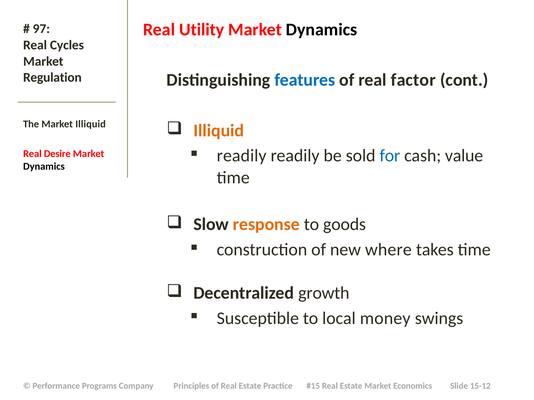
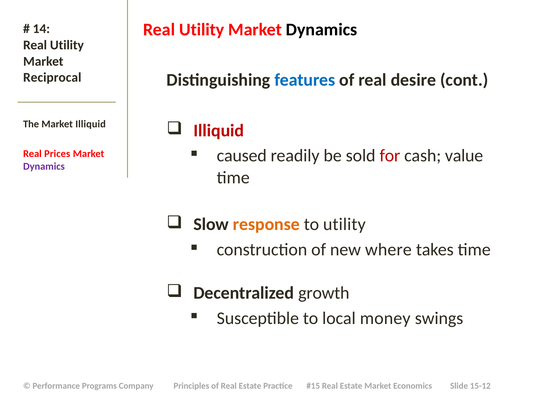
97: 97 -> 14 (41, 29)
Cycles: Cycles -> Utility (67, 45)
Regulation: Regulation -> Reciprocal (52, 78)
factor: factor -> desire (413, 80)
Illiquid colour: orange -> red (219, 131)
readily: readily -> caused (242, 156)
for colour: blue -> red (390, 156)
Desire: Desire -> Prices (57, 154)
Dynamics colour: black -> purple (44, 166)
to goods: goods -> utility (344, 225)
